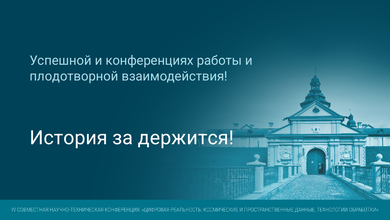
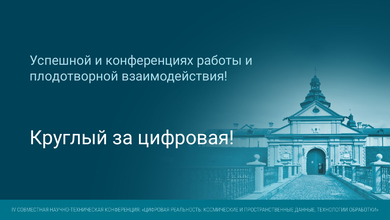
История: История -> Круглый (69, 137)
держится: держится -> цифровая (186, 137)
